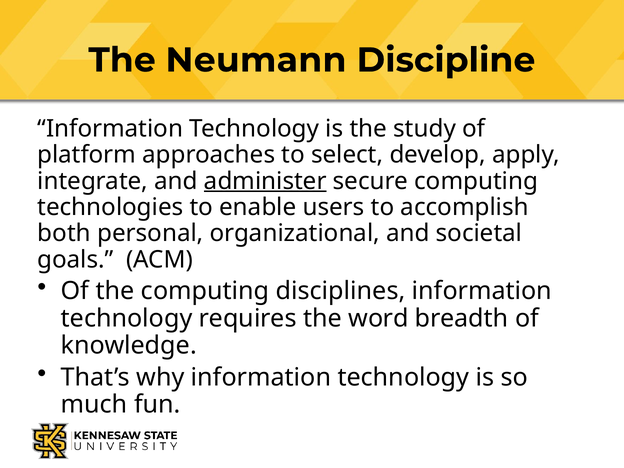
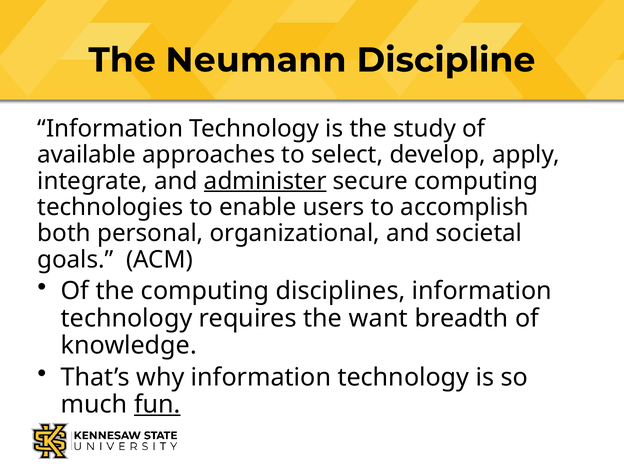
platform: platform -> available (87, 155)
word: word -> want (378, 318)
fun underline: none -> present (157, 404)
